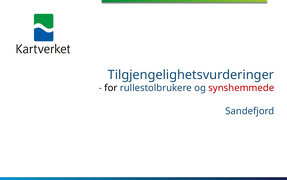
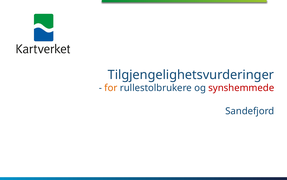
for colour: black -> orange (111, 88)
